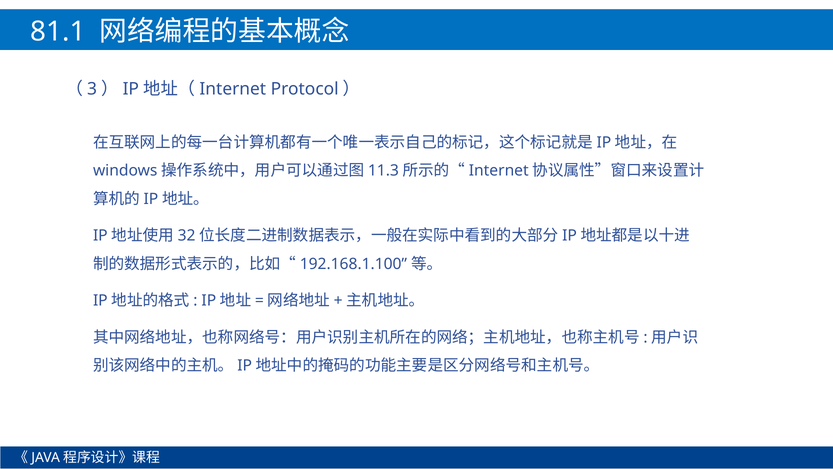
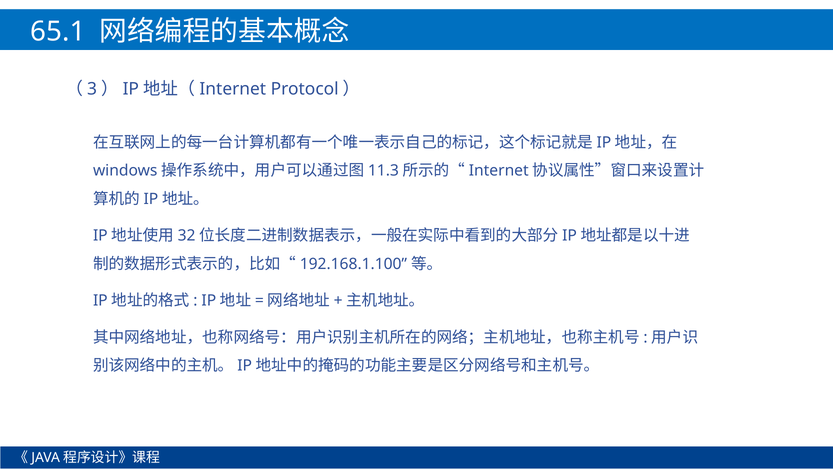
81.1: 81.1 -> 65.1 (58, 31)
